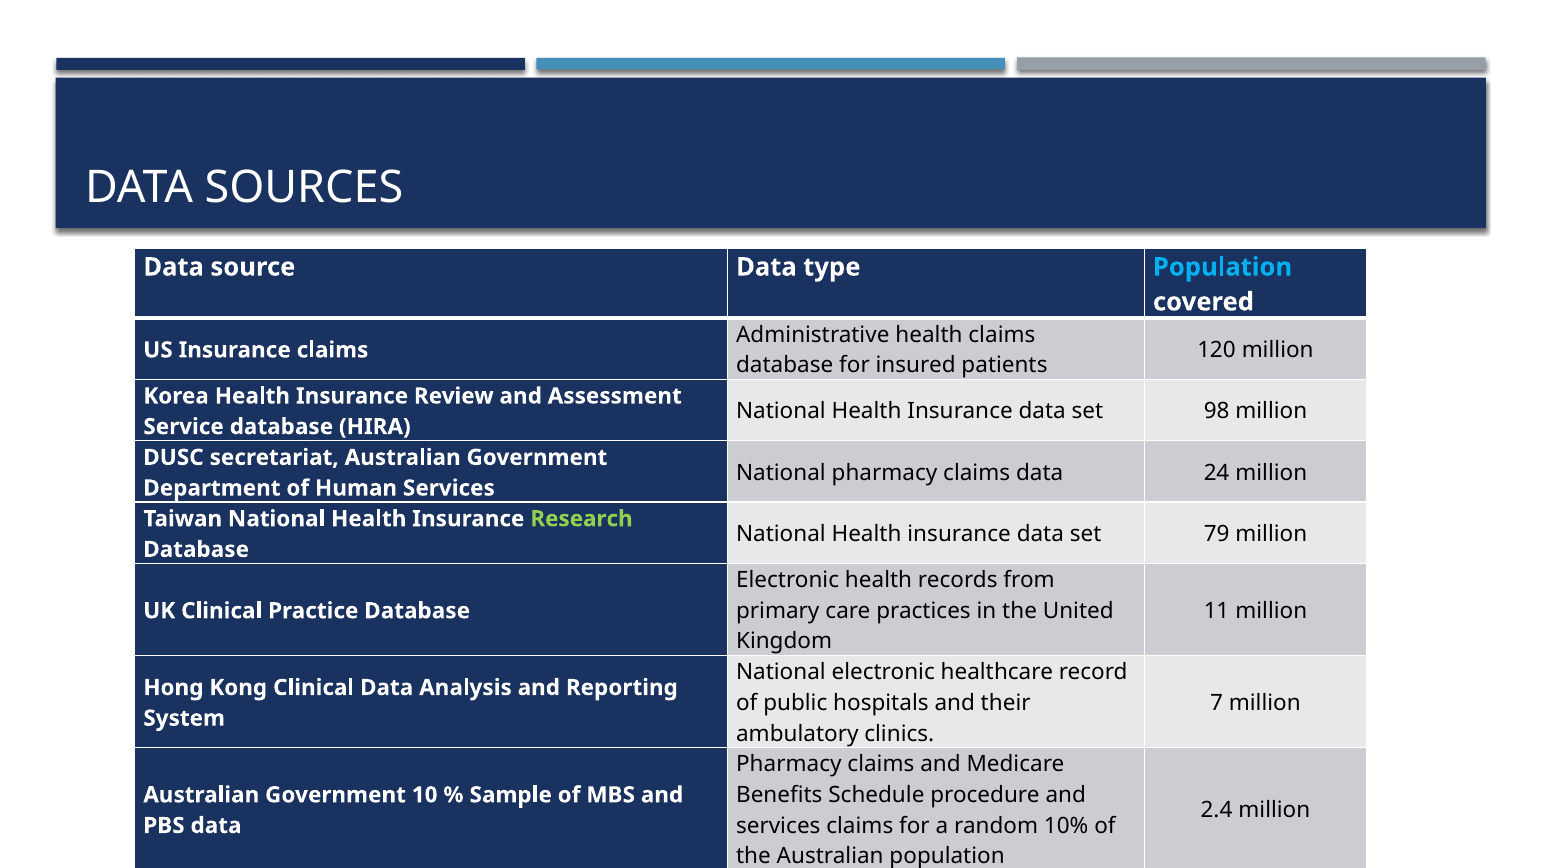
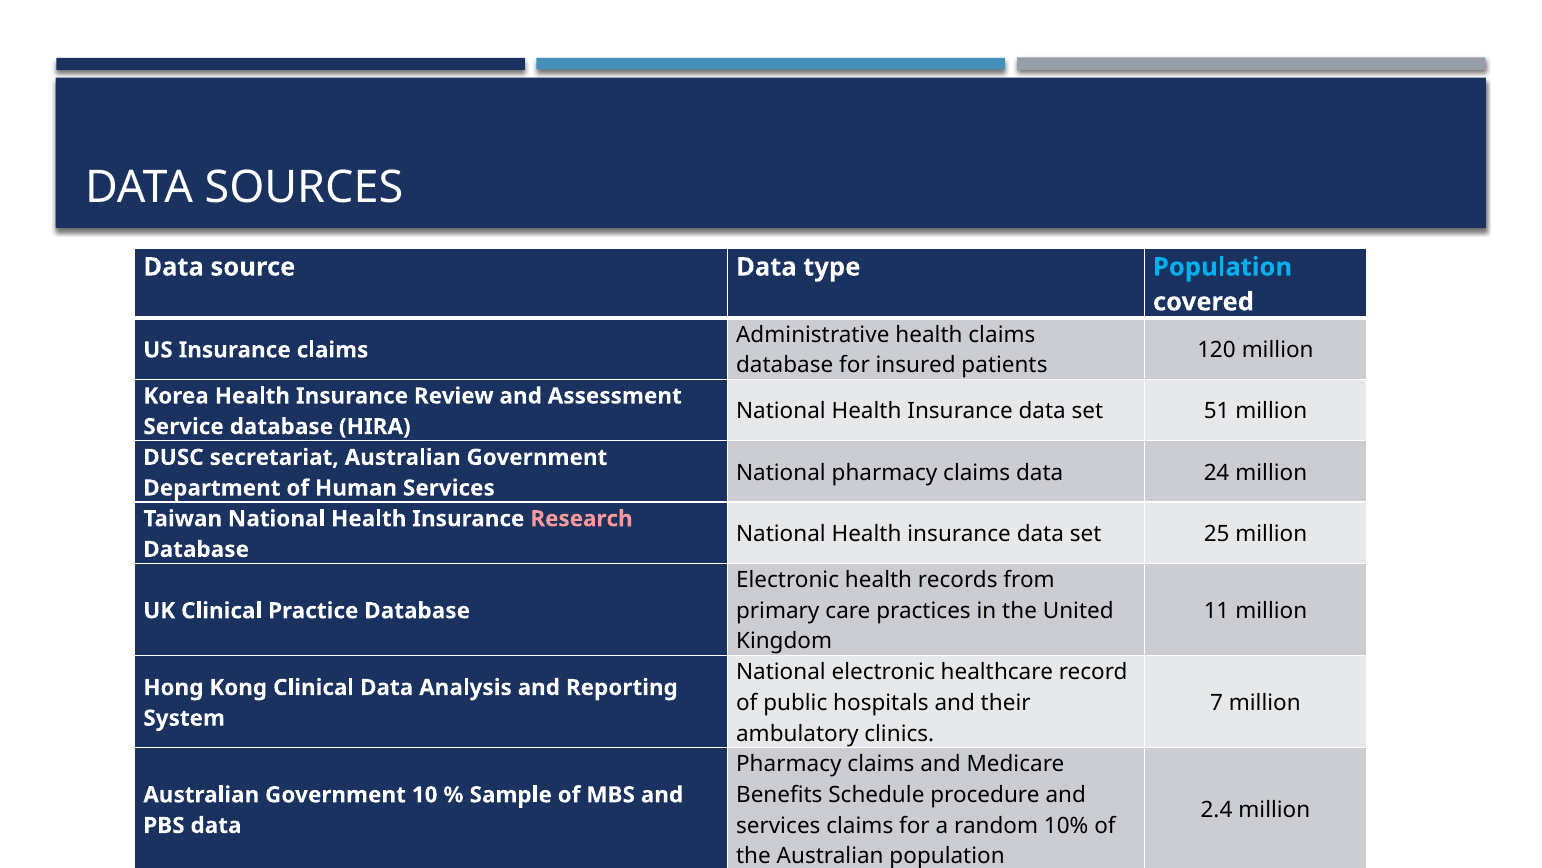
98: 98 -> 51 (1217, 411)
Research colour: light green -> pink (581, 518)
79: 79 -> 25 (1217, 534)
